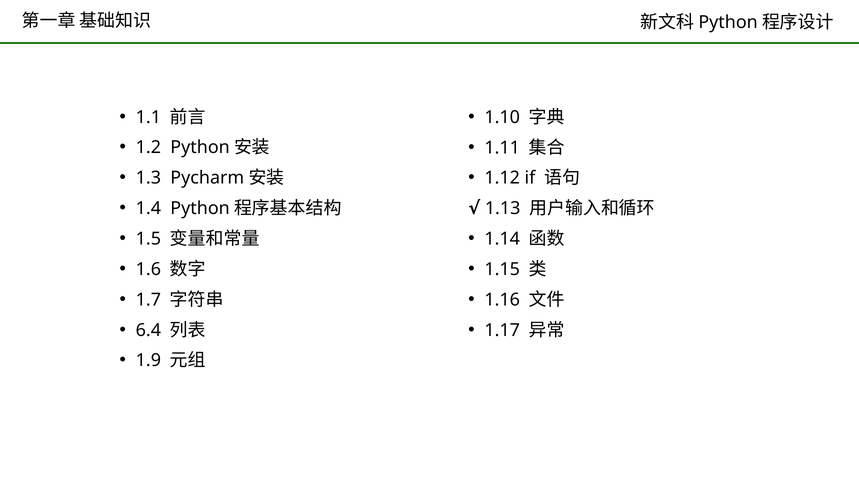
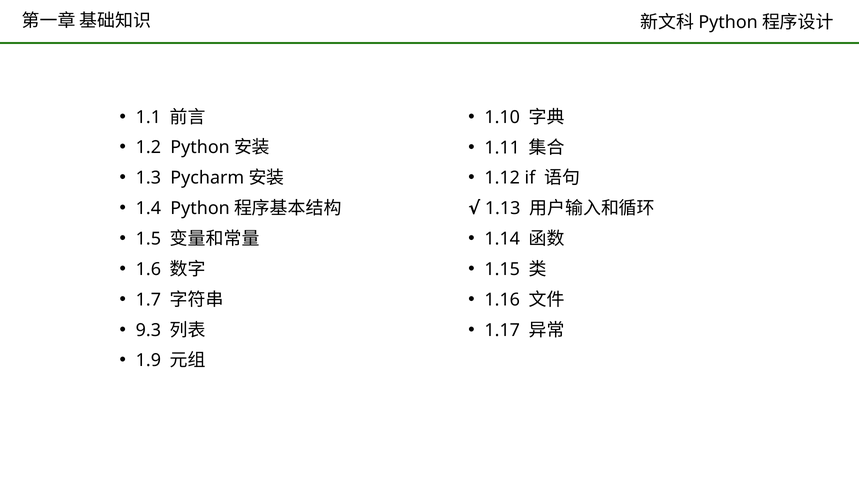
6.4: 6.4 -> 9.3 (148, 330)
